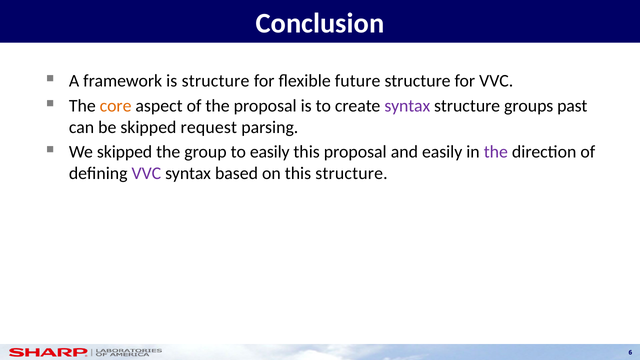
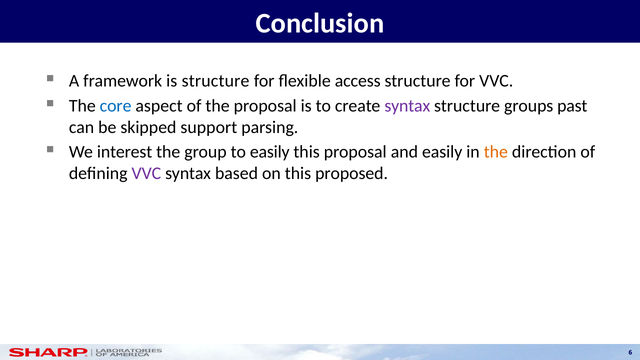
future: future -> access (358, 81)
core colour: orange -> blue (116, 106)
request: request -> support (209, 127)
We skipped: skipped -> interest (125, 152)
the colour: purple -> orange (496, 152)
this structure: structure -> proposed (352, 173)
